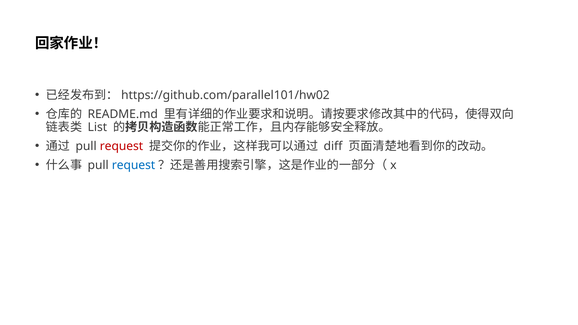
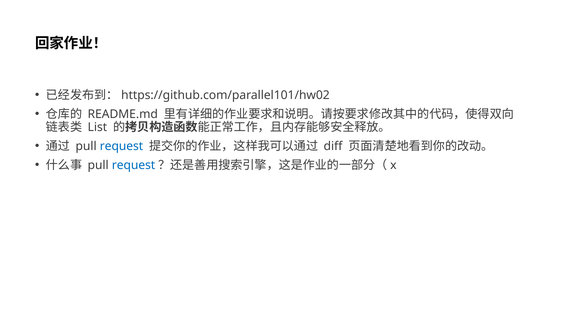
request colour: red -> blue (121, 146)
